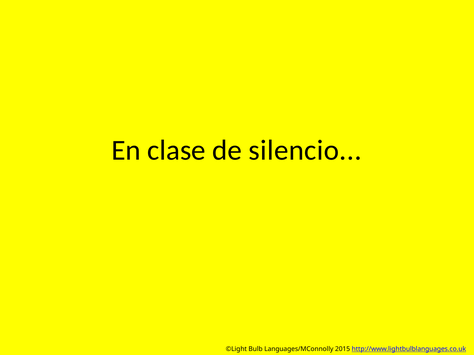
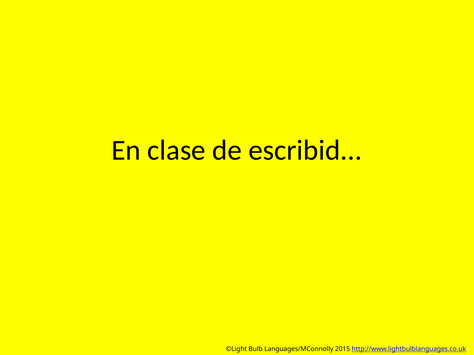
silencio: silencio -> escribid (305, 151)
